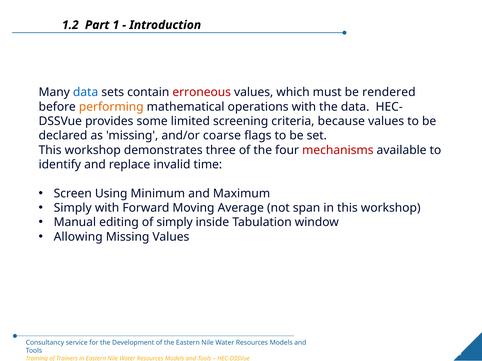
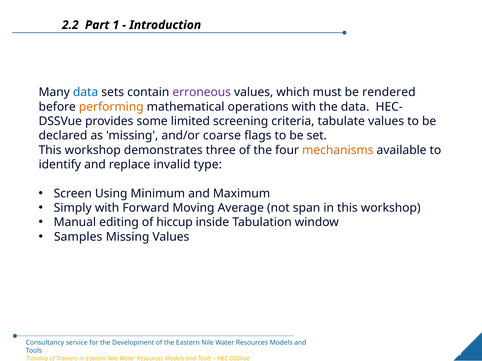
1.2: 1.2 -> 2.2 (70, 25)
erroneous colour: red -> purple (202, 92)
because: because -> tabulate (341, 121)
mechanisms colour: red -> orange (338, 150)
time: time -> type (208, 165)
of simply: simply -> hiccup (175, 223)
Allowing: Allowing -> Samples (78, 237)
